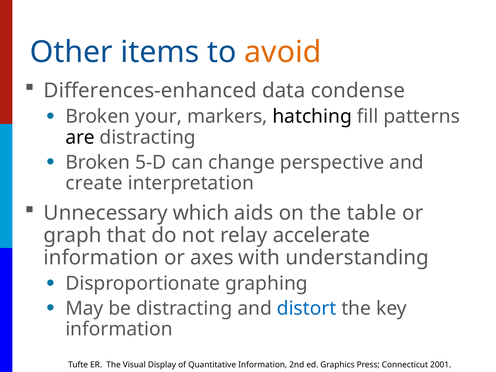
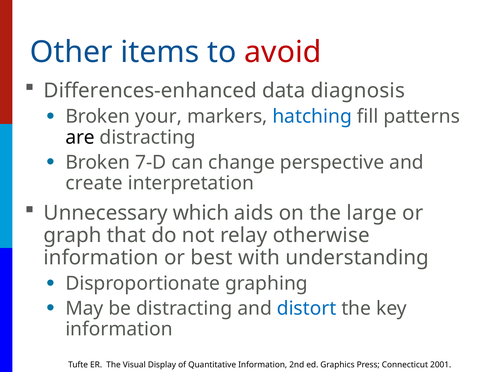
avoid colour: orange -> red (283, 52)
condense: condense -> diagnosis (358, 91)
hatching colour: black -> blue (312, 117)
5-D: 5-D -> 7-D (151, 162)
table: table -> large (372, 213)
accelerate: accelerate -> otherwise (321, 235)
axes: axes -> best (212, 258)
